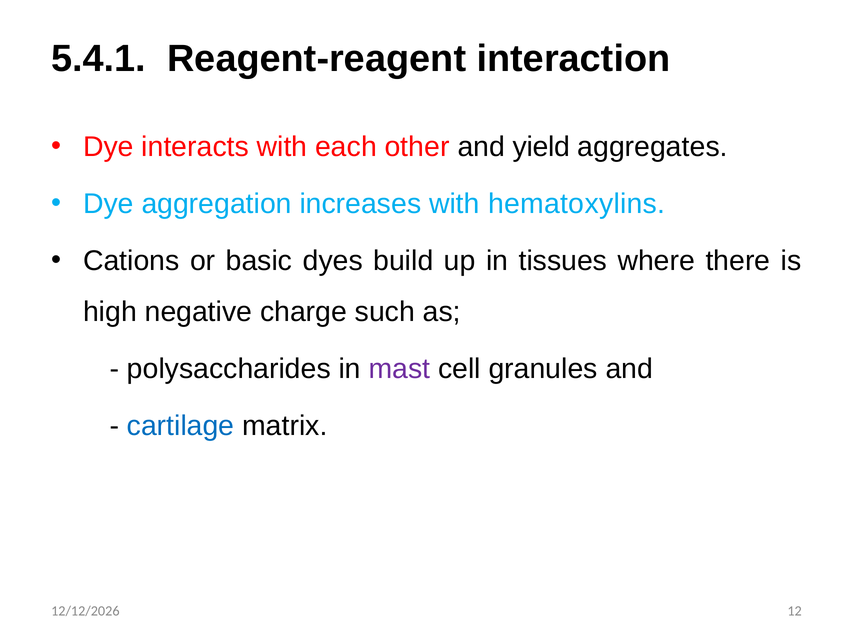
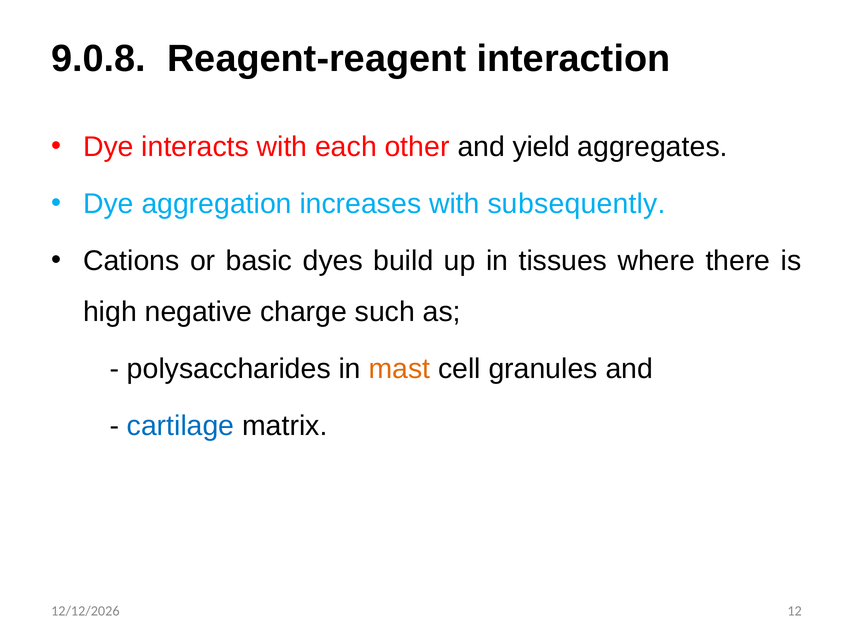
5.4.1: 5.4.1 -> 9.0.8 (99, 59)
hematoxylins: hematoxylins -> subsequently (577, 204)
mast colour: purple -> orange (399, 369)
